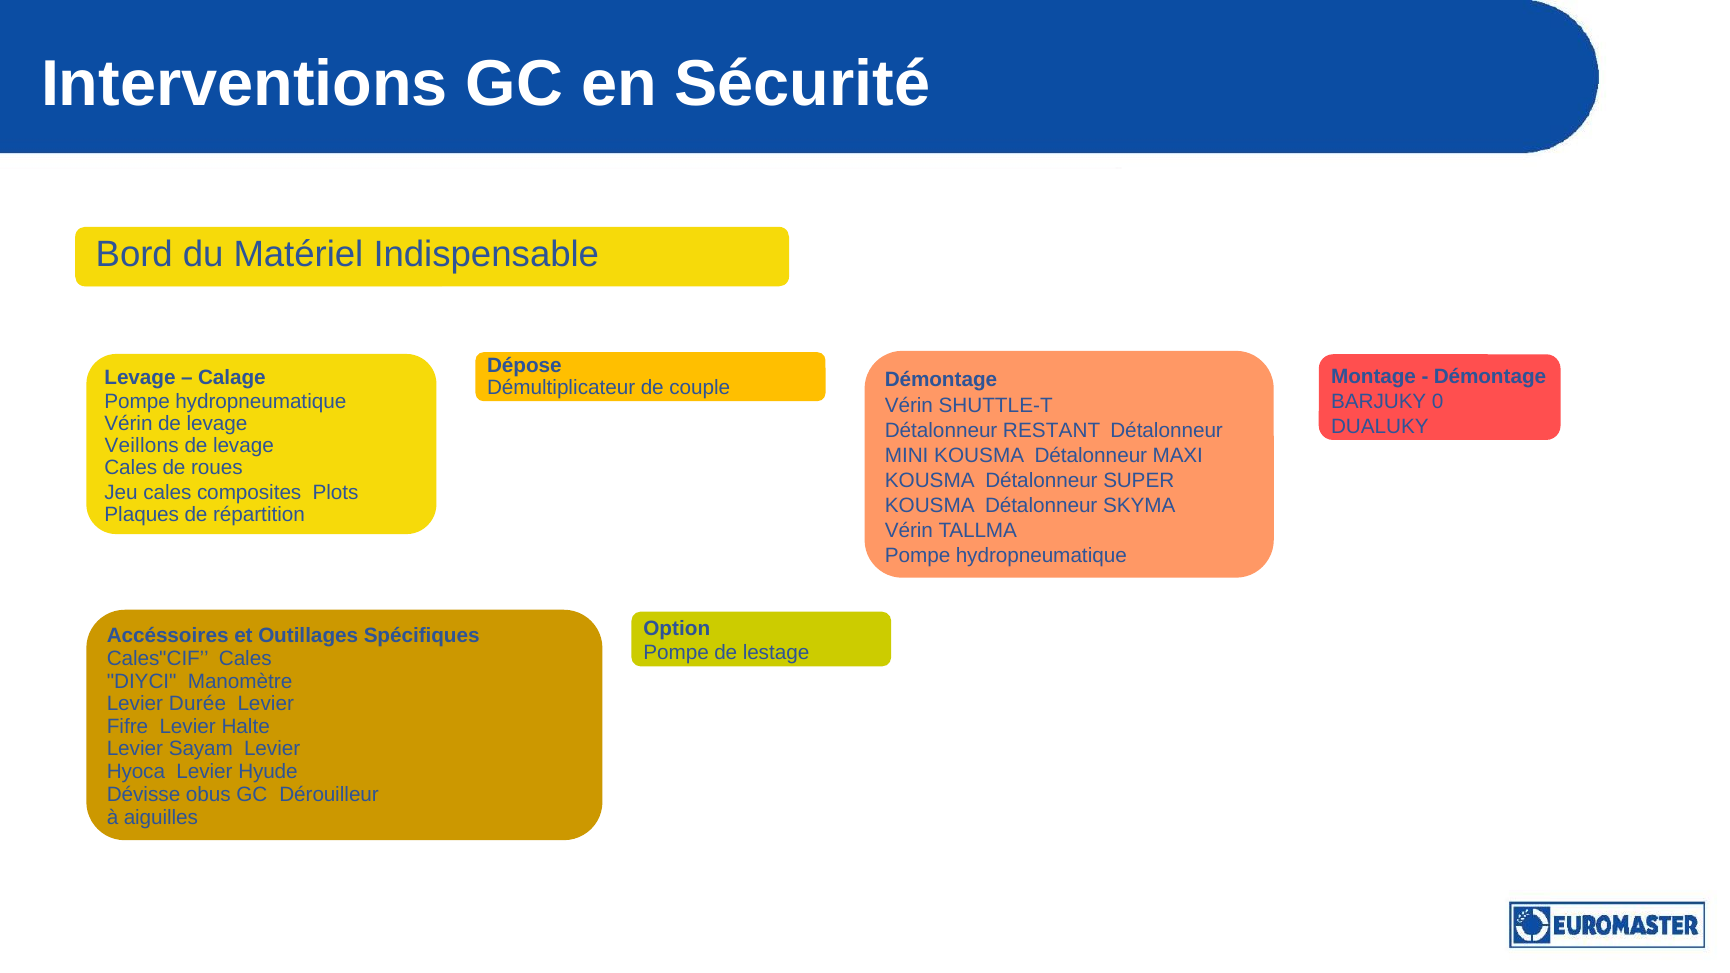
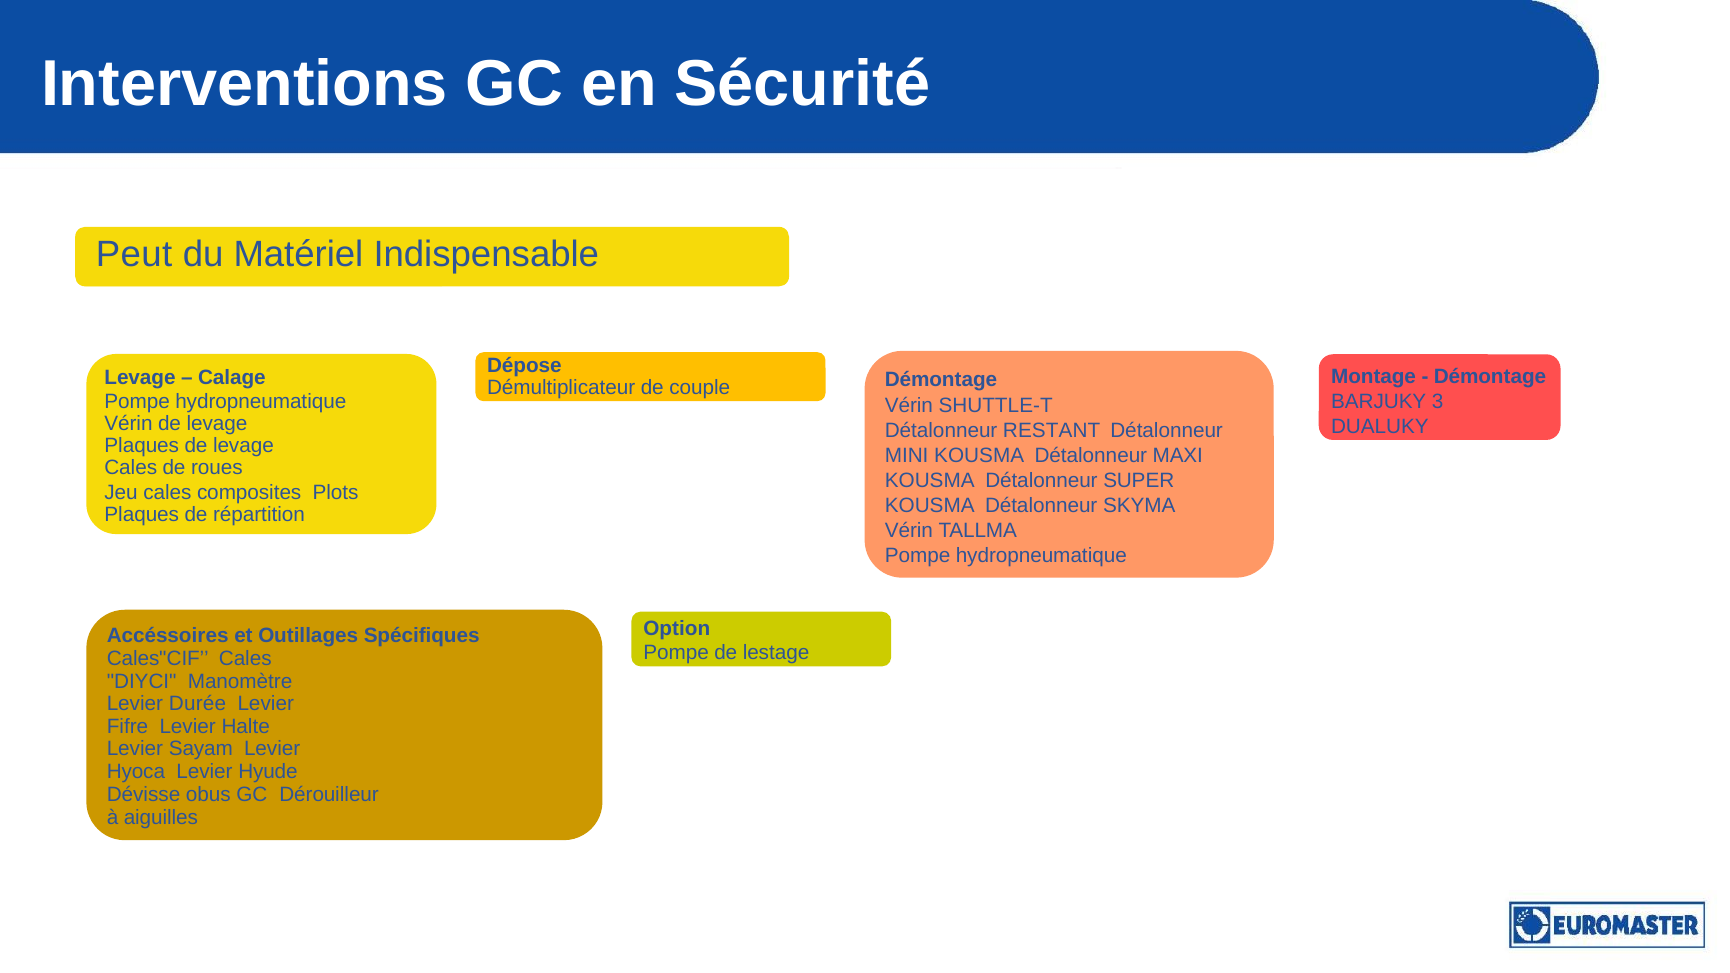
Bord: Bord -> Peut (134, 254)
0: 0 -> 3 (1438, 402)
Veillons: Veillons -> Plaques (142, 445)
